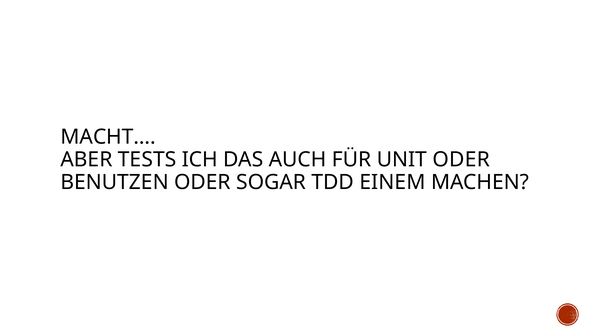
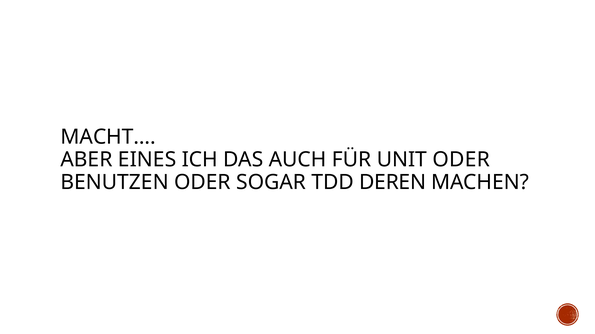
TESTS: TESTS -> EINES (147, 160)
EINEM: EINEM -> DEREN (393, 183)
